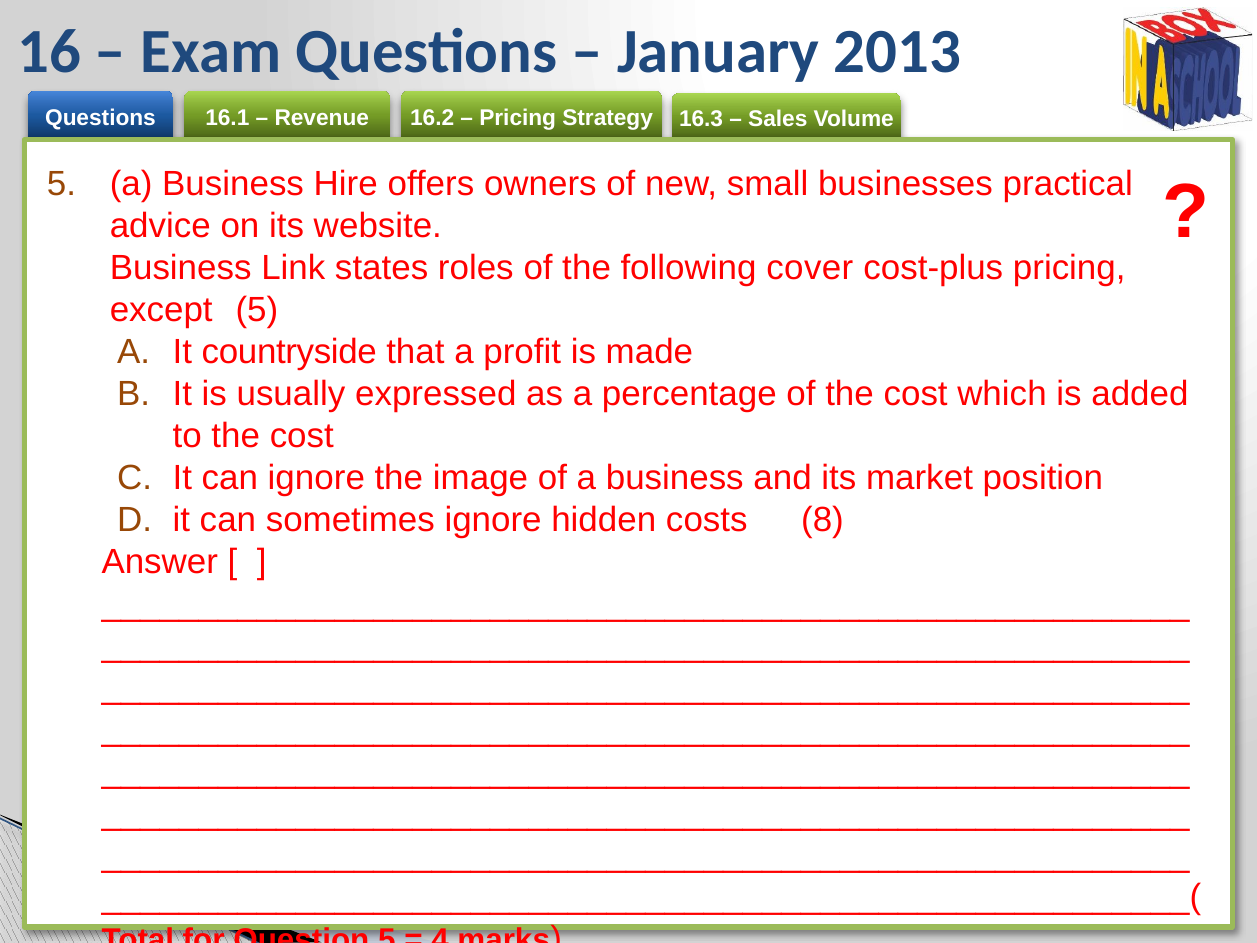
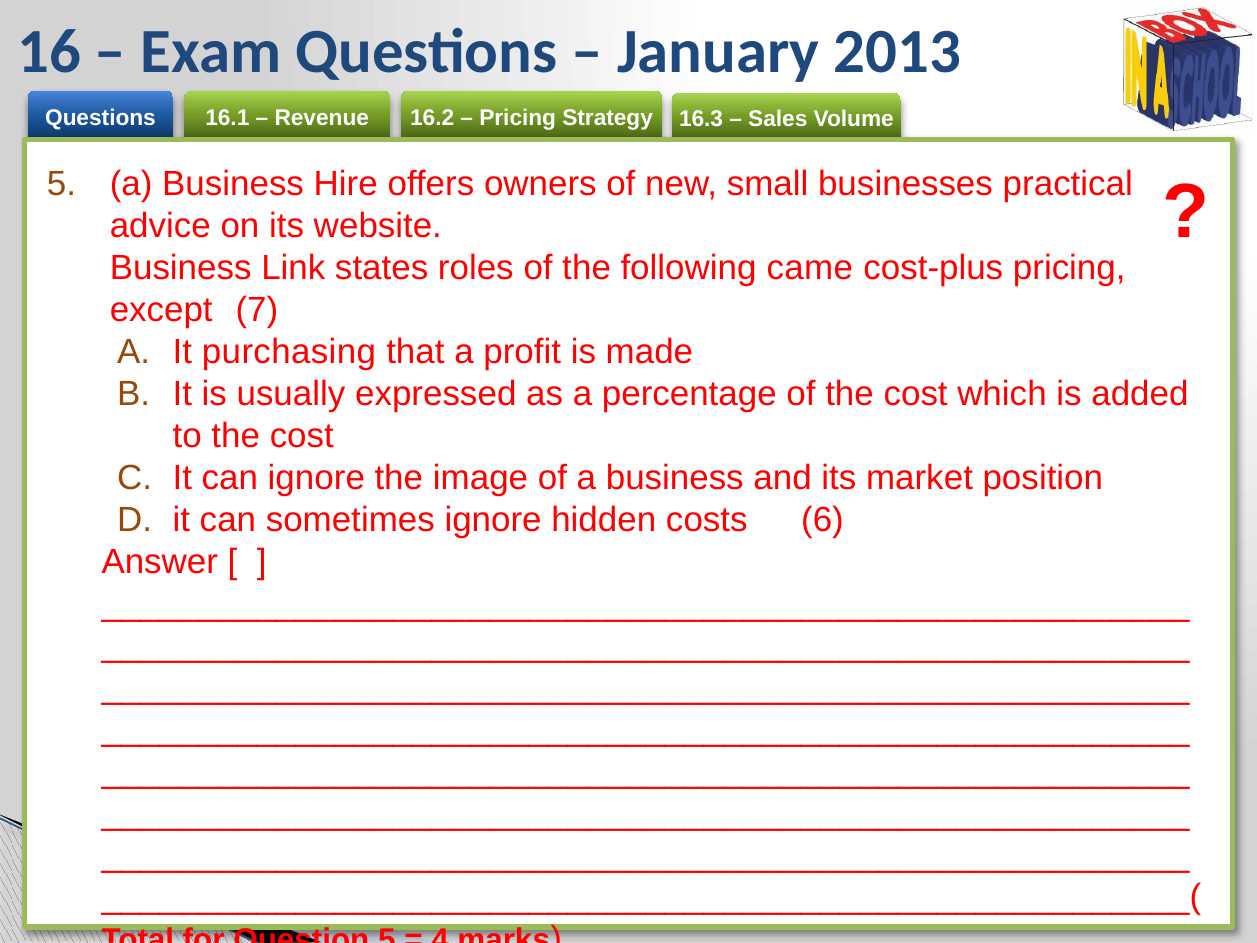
cover: cover -> came (810, 268)
except 5: 5 -> 7 (257, 310)
countryside: countryside -> purchasing (289, 352)
8: 8 -> 6 (822, 520)
